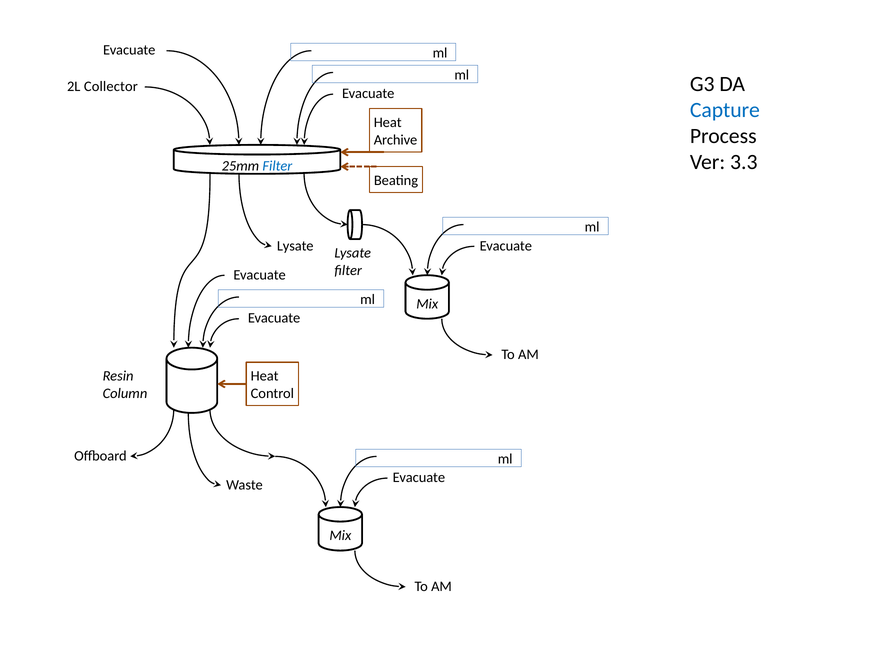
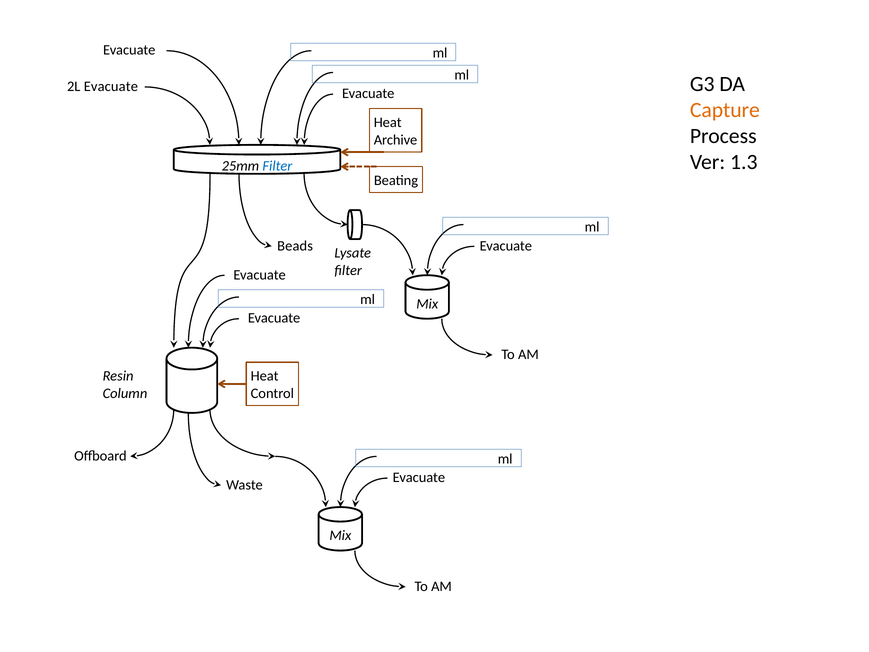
2L Collector: Collector -> Evacuate (111, 86)
Capture colour: blue -> orange (725, 110)
3.3: 3.3 -> 1.3 (744, 162)
Lysate: Lysate -> Beads (295, 246)
